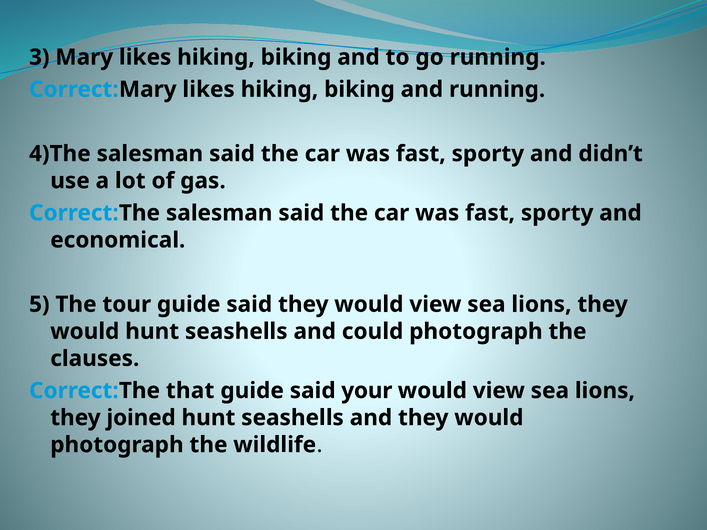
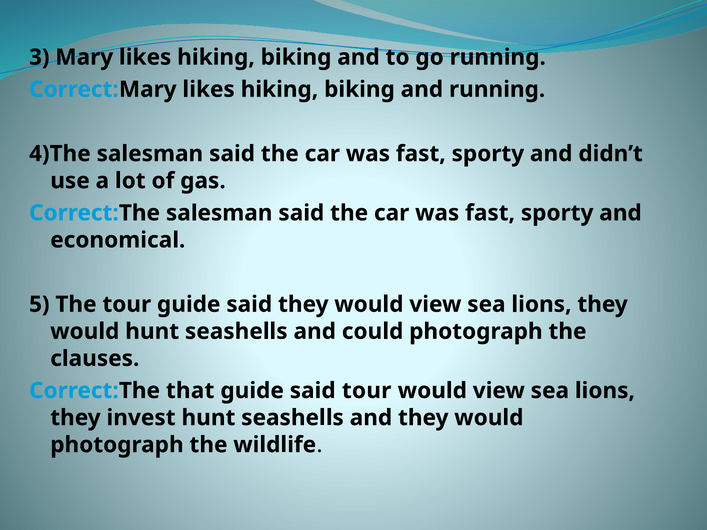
said your: your -> tour (367, 391)
joined: joined -> invest (141, 418)
